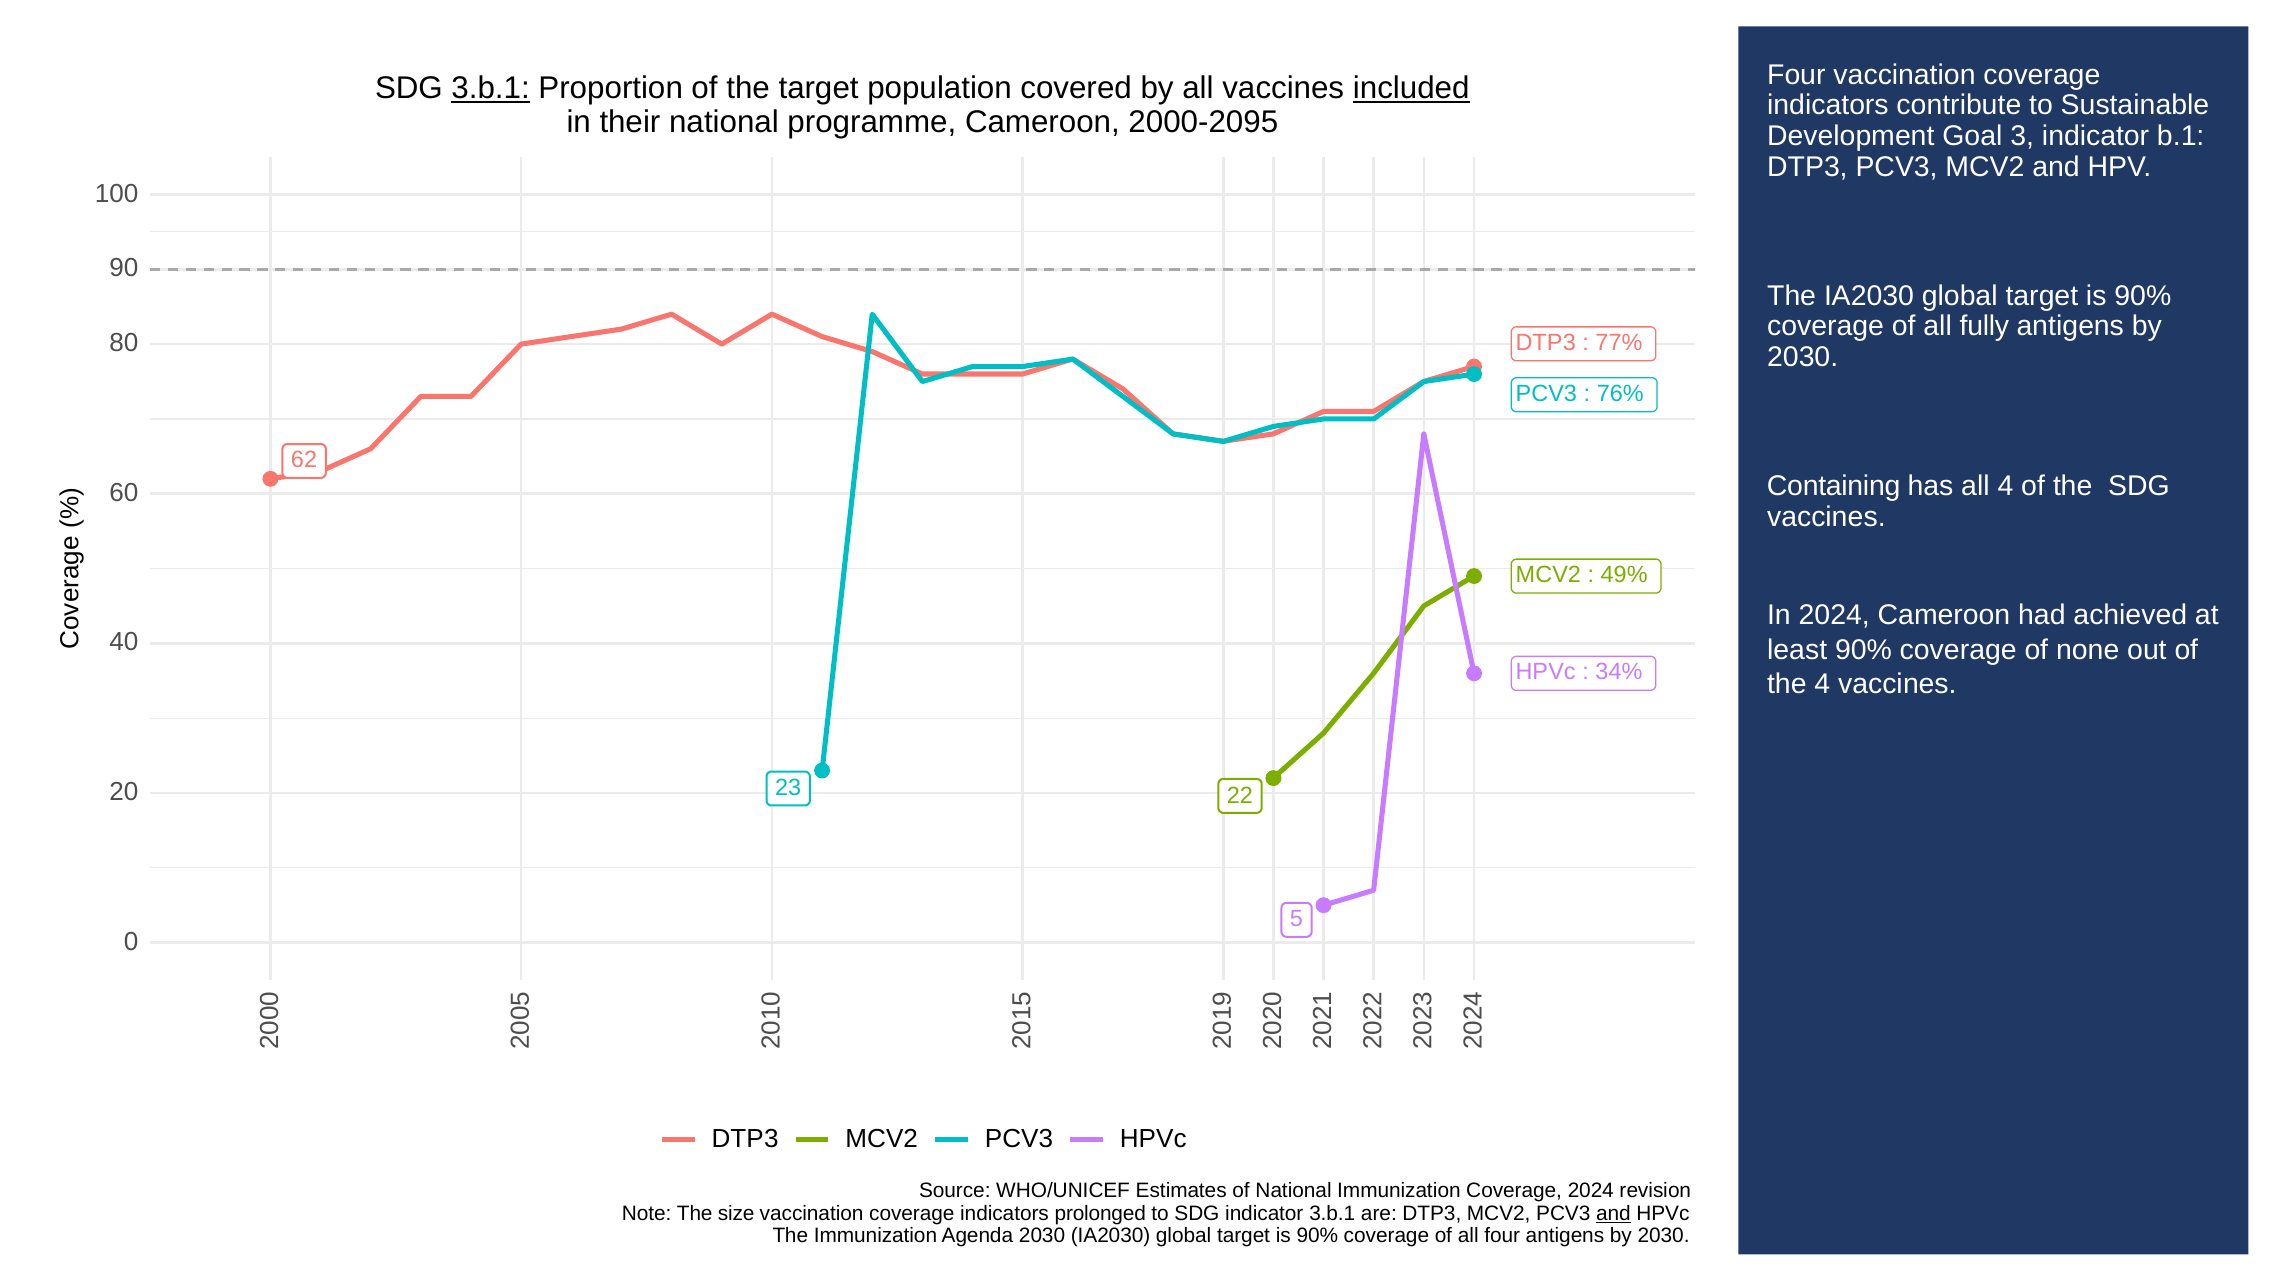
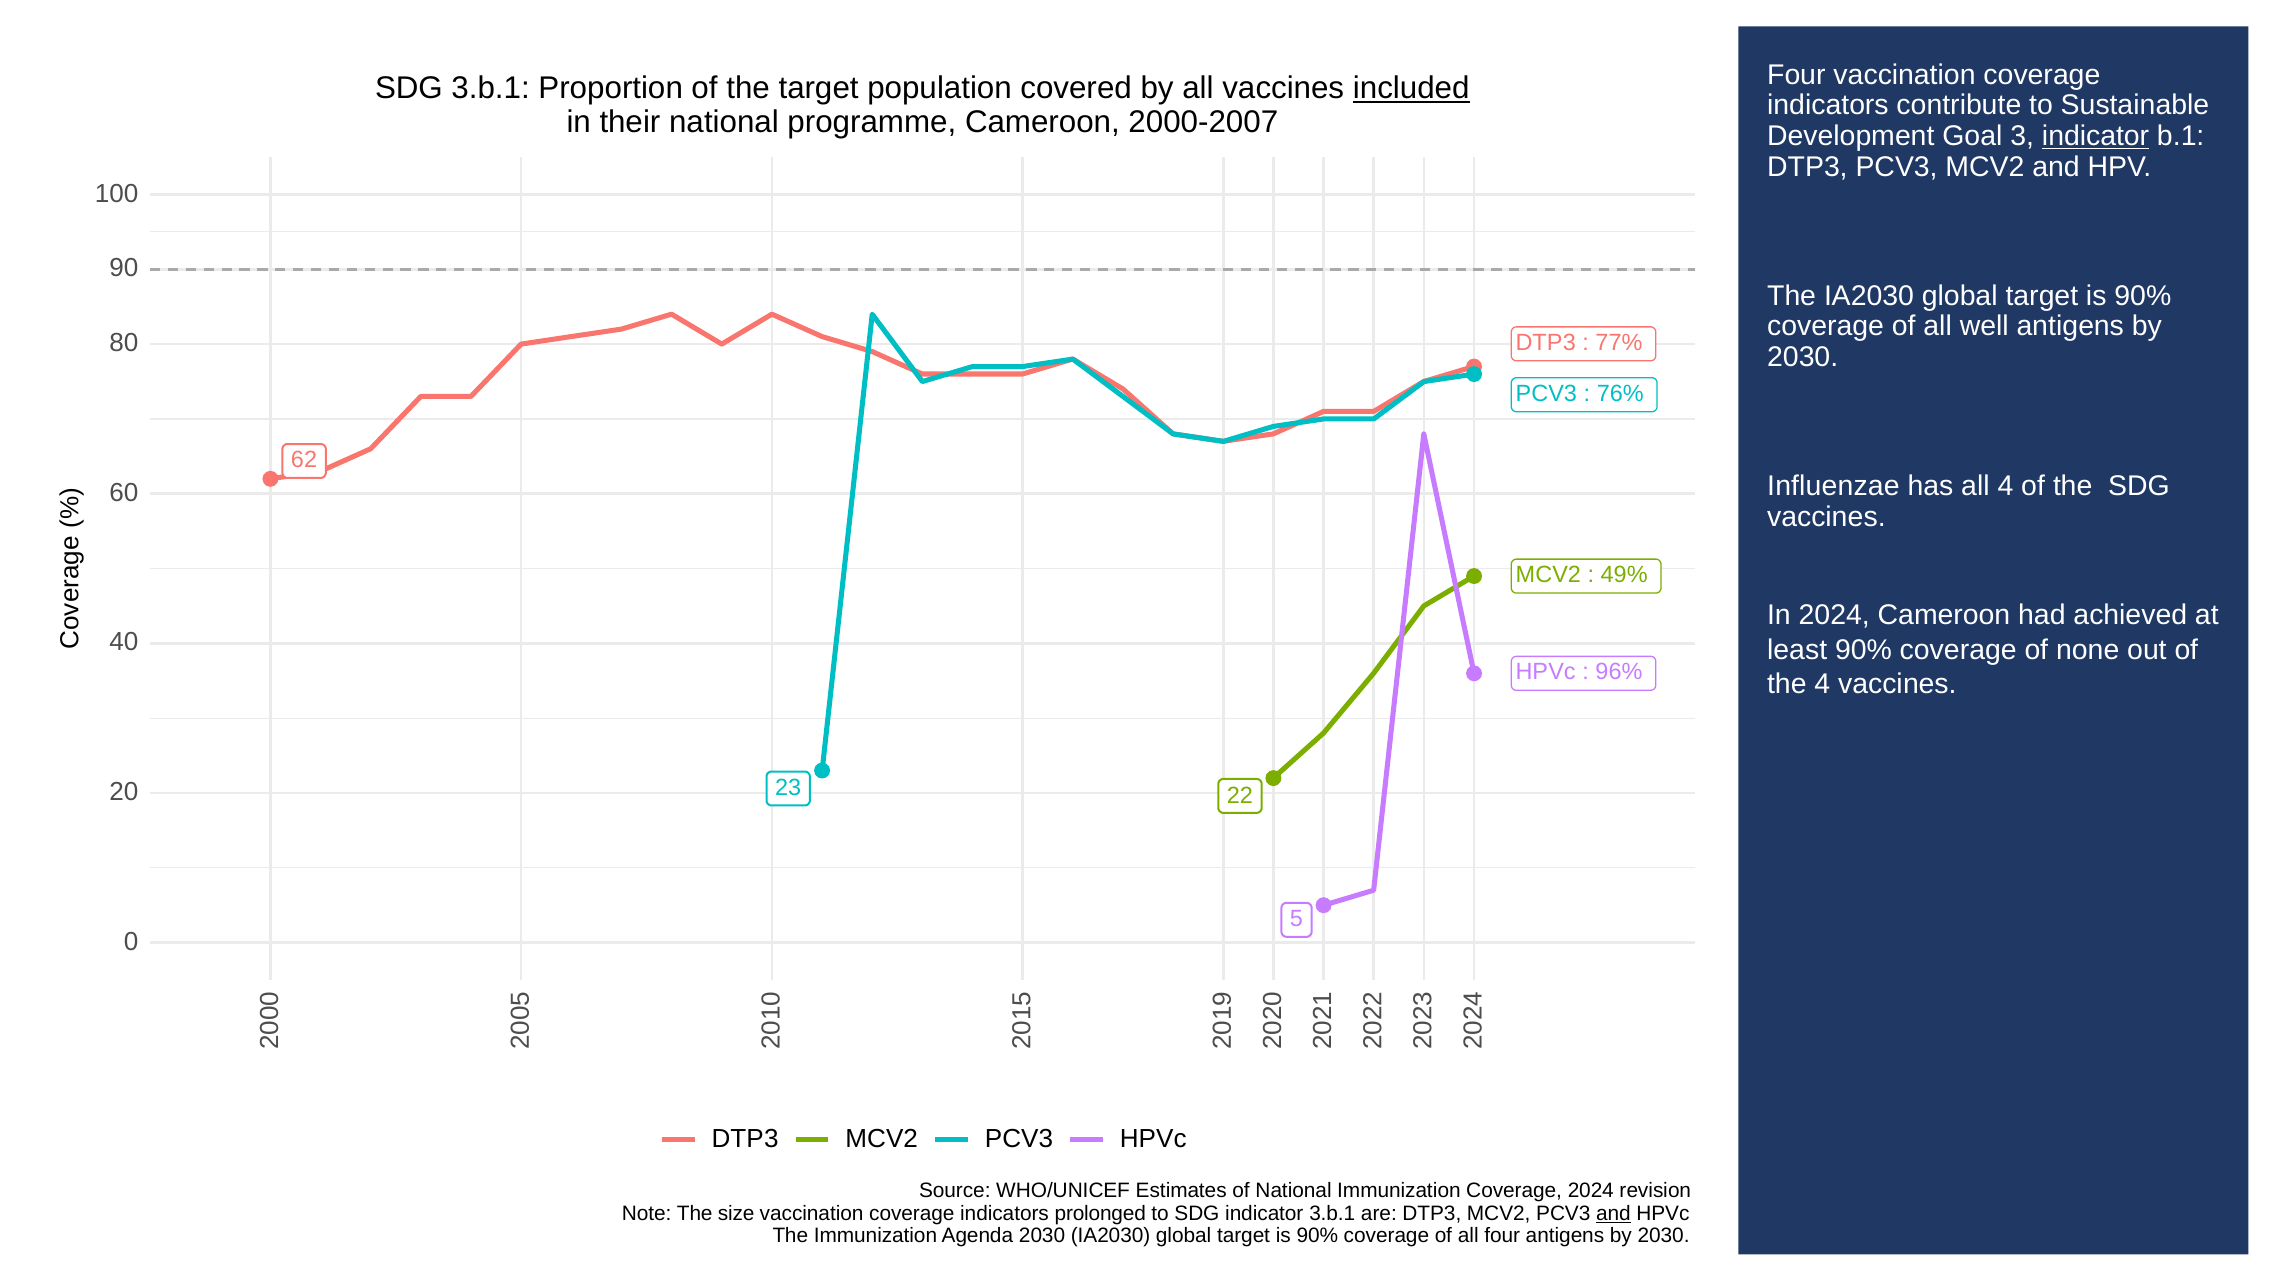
3.b.1 underline: present -> none (491, 88)
2000-2095: 2000-2095 -> 2000-2007 (1203, 122)
indicator underline: none -> present (2096, 136)
fully: fully -> well (1984, 326)
Containing: Containing -> Influenzae (1833, 486)
34%: 34% -> 96% (1619, 672)
